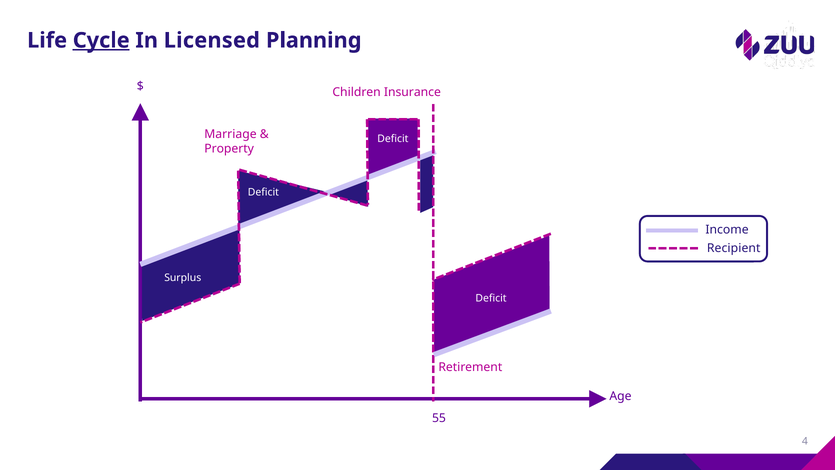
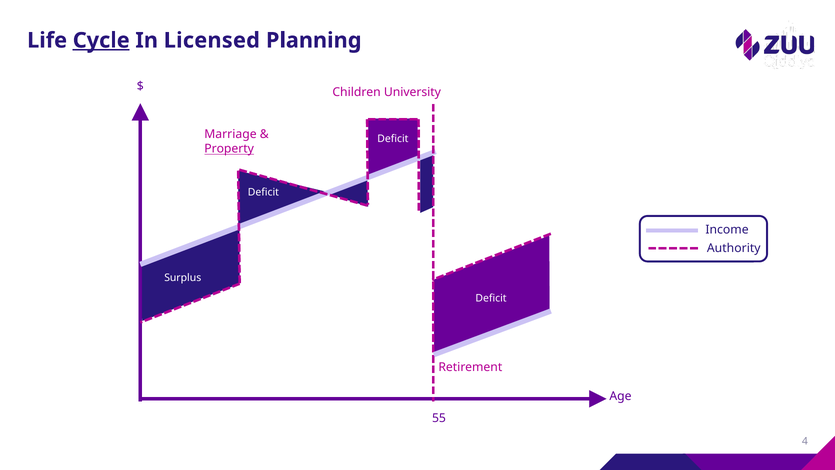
Insurance: Insurance -> University (412, 92)
Property underline: none -> present (229, 149)
Recipient: Recipient -> Authority (734, 248)
